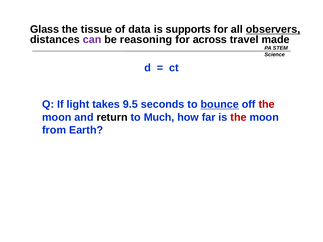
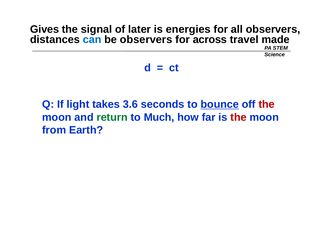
Glass: Glass -> Gives (45, 29)
tissue: tissue -> signal (97, 29)
data: data -> later (140, 29)
supports: supports -> energies (188, 29)
observers underline: present -> none (273, 29)
can colour: purple -> blue (92, 40)
be reasoning: reasoning -> observers (146, 40)
9.5: 9.5 -> 3.6 (130, 104)
return colour: black -> green (112, 117)
